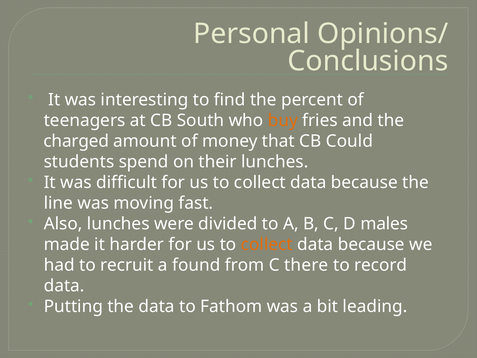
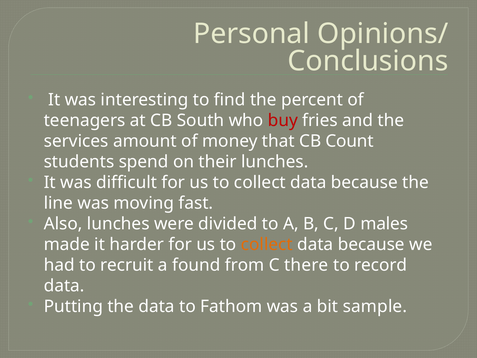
buy colour: orange -> red (283, 120)
charged: charged -> services (76, 141)
Could: Could -> Count (350, 141)
leading: leading -> sample (375, 306)
